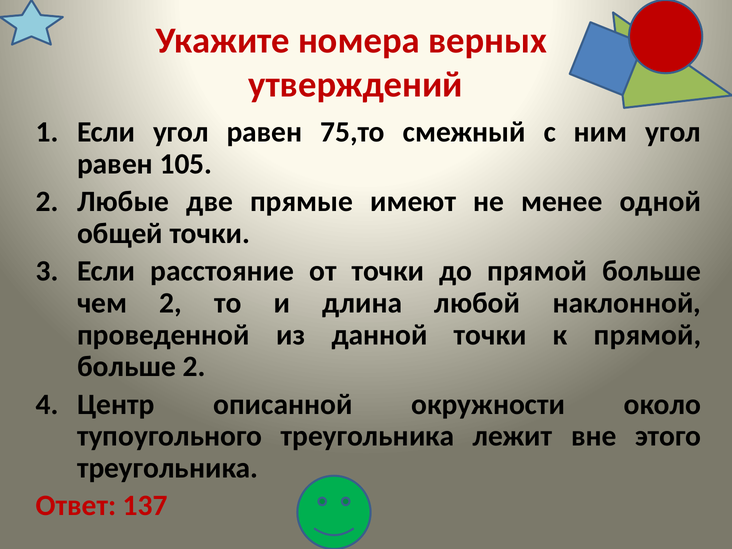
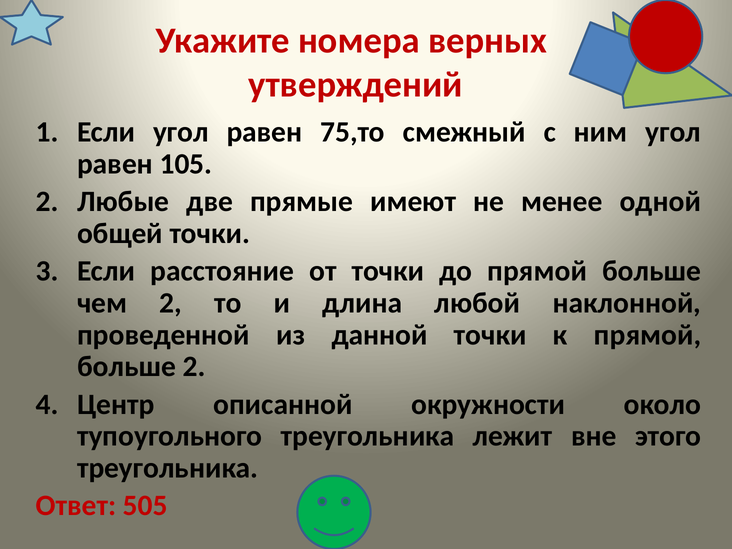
137: 137 -> 505 (145, 506)
